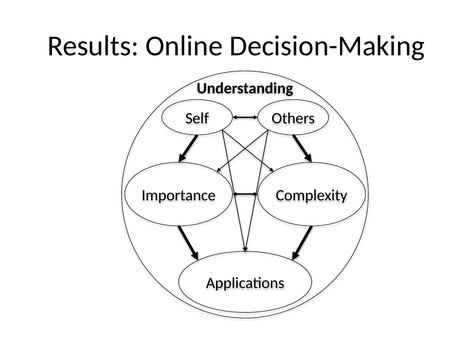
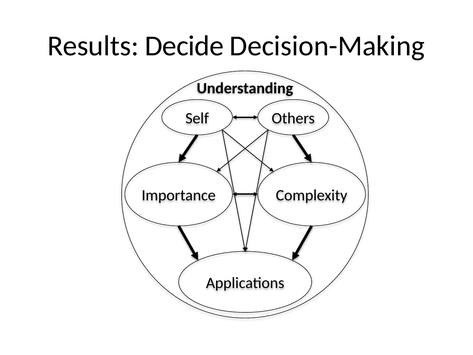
Online: Online -> Decide (184, 46)
